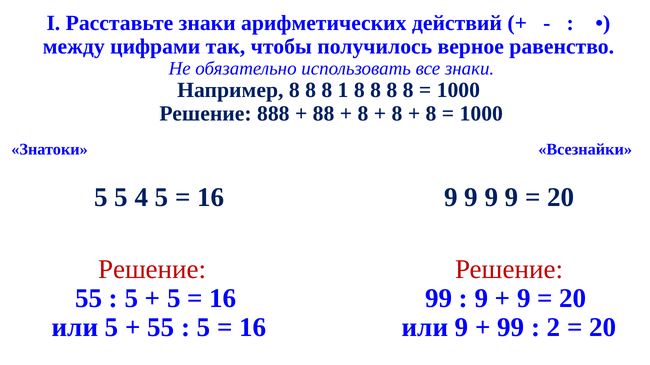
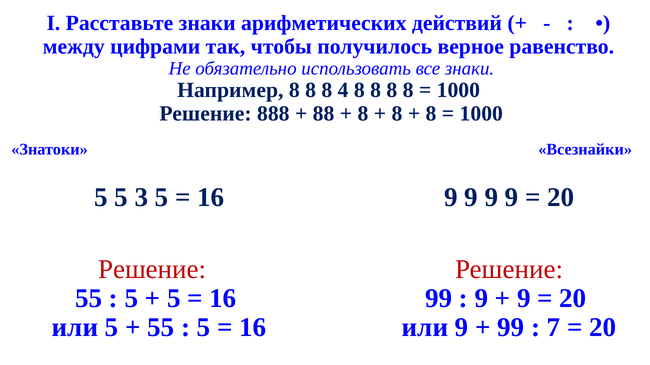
1: 1 -> 4 (343, 91)
4: 4 -> 3 (141, 198)
2: 2 -> 7 (554, 328)
